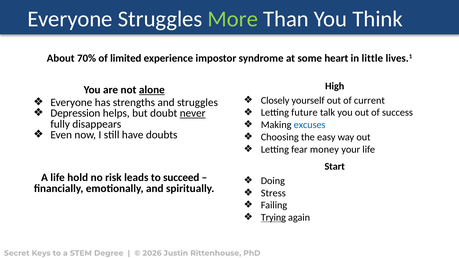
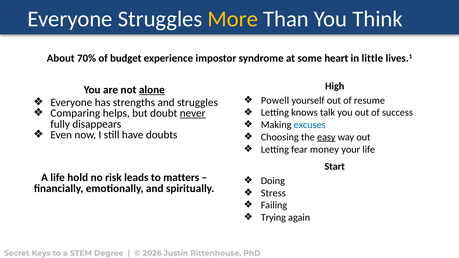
More colour: light green -> yellow (233, 19)
limited: limited -> budget (126, 58)
Closely: Closely -> Powell (275, 100)
current: current -> resume (369, 100)
Depression: Depression -> Comparing (75, 113)
future: future -> knows (304, 113)
easy underline: none -> present (326, 137)
succeed: succeed -> matters (181, 178)
Trying underline: present -> none (273, 218)
